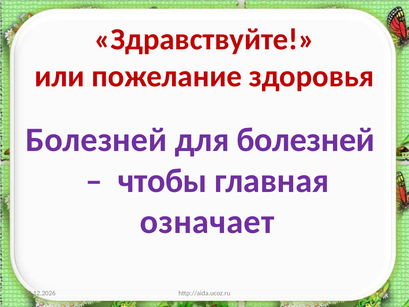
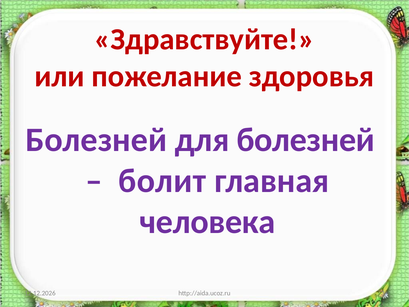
чтобы: чтобы -> болит (162, 181)
означает: означает -> человека (207, 222)
